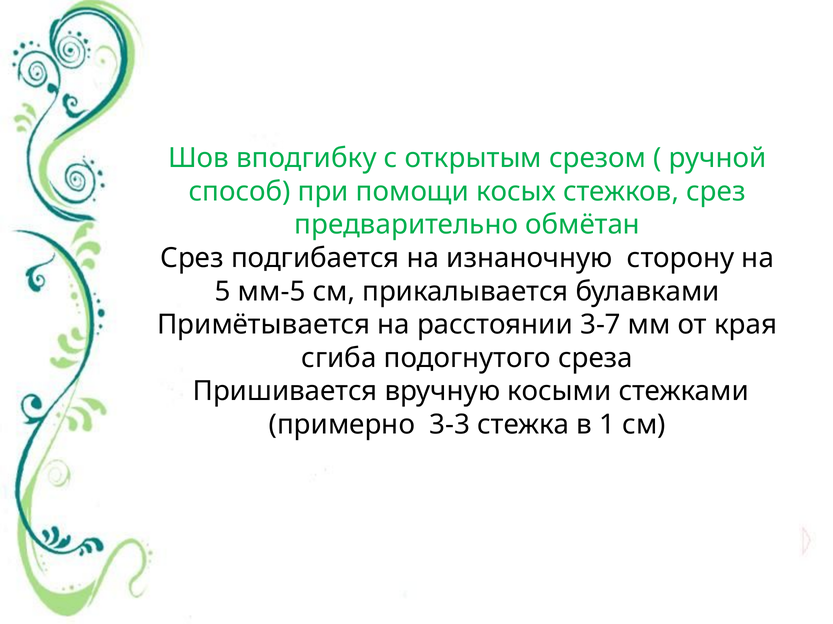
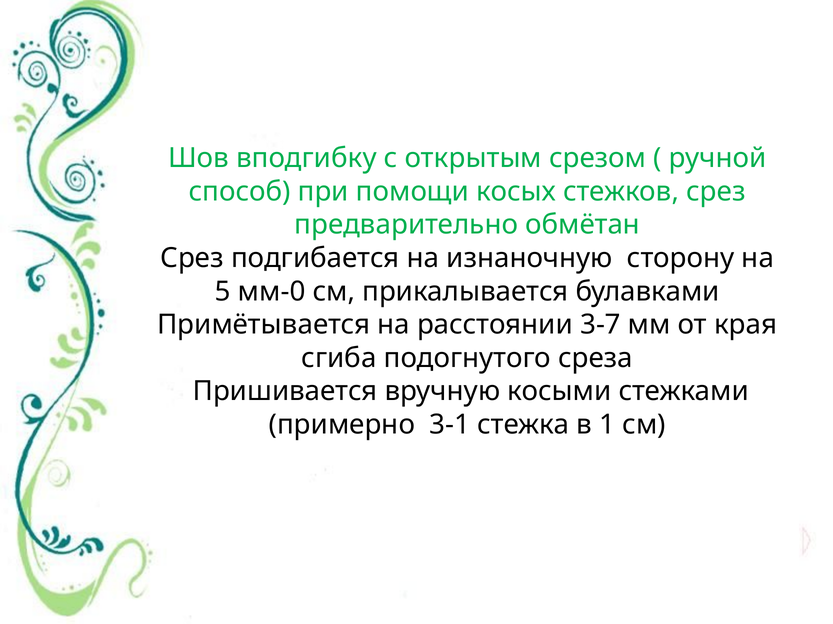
мм-5: мм-5 -> мм-0 (272, 292)
3-3: 3-3 -> 3-1 (450, 425)
